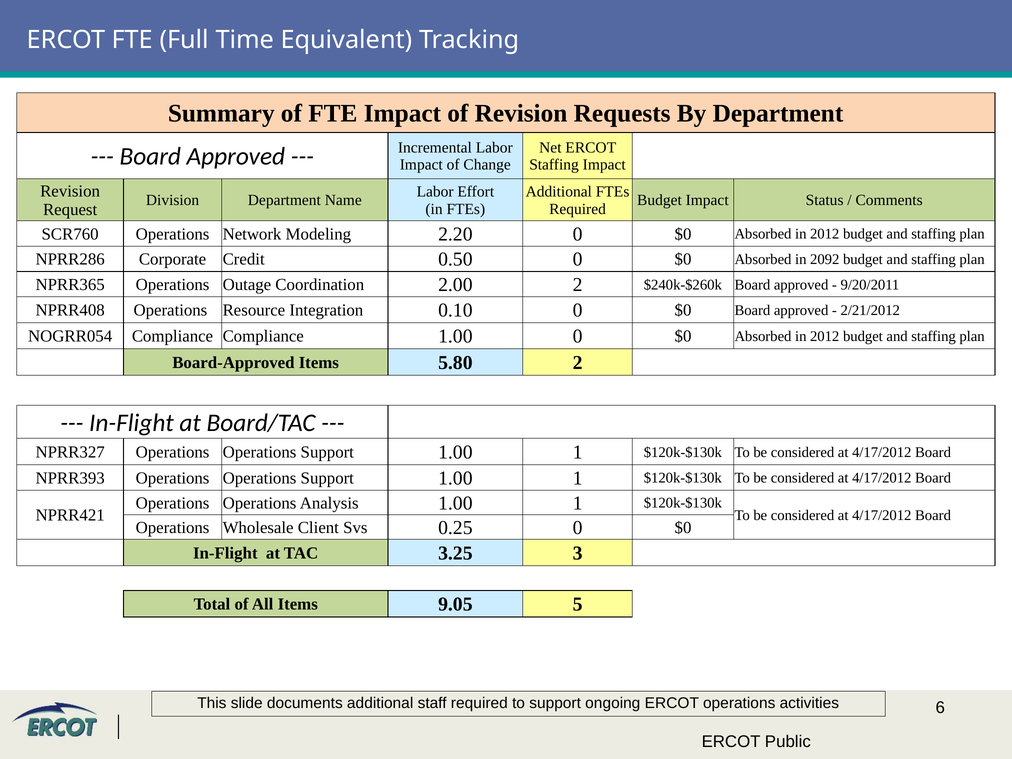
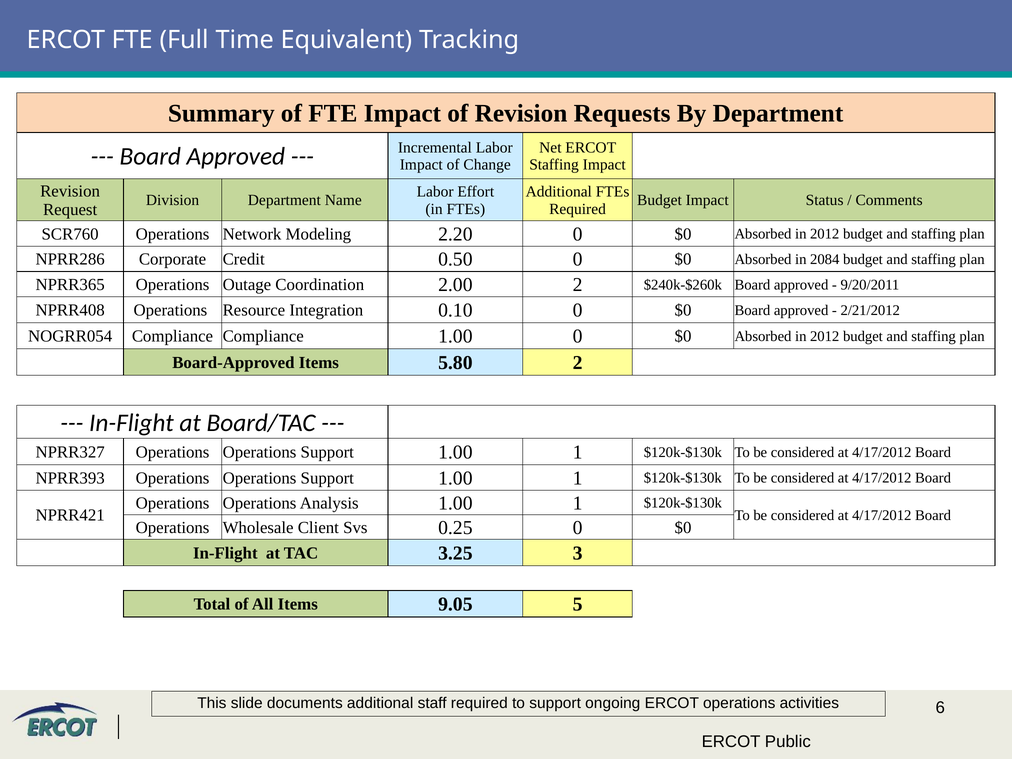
2092: 2092 -> 2084 (825, 259)
